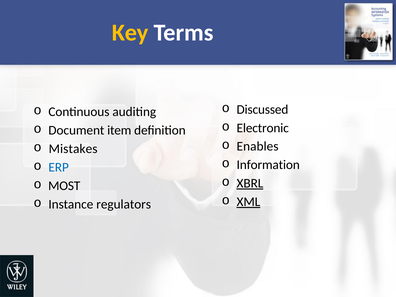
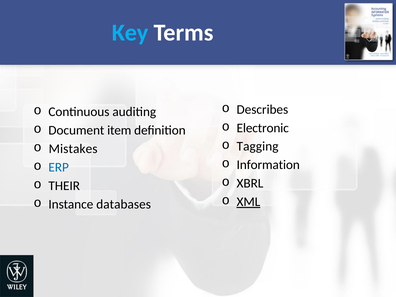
Key colour: yellow -> light blue (130, 33)
Discussed: Discussed -> Describes (262, 109)
Enables: Enables -> Tagging (258, 146)
XBRL underline: present -> none (250, 183)
MOST: MOST -> THEIR (64, 186)
regulators: regulators -> databases (124, 204)
